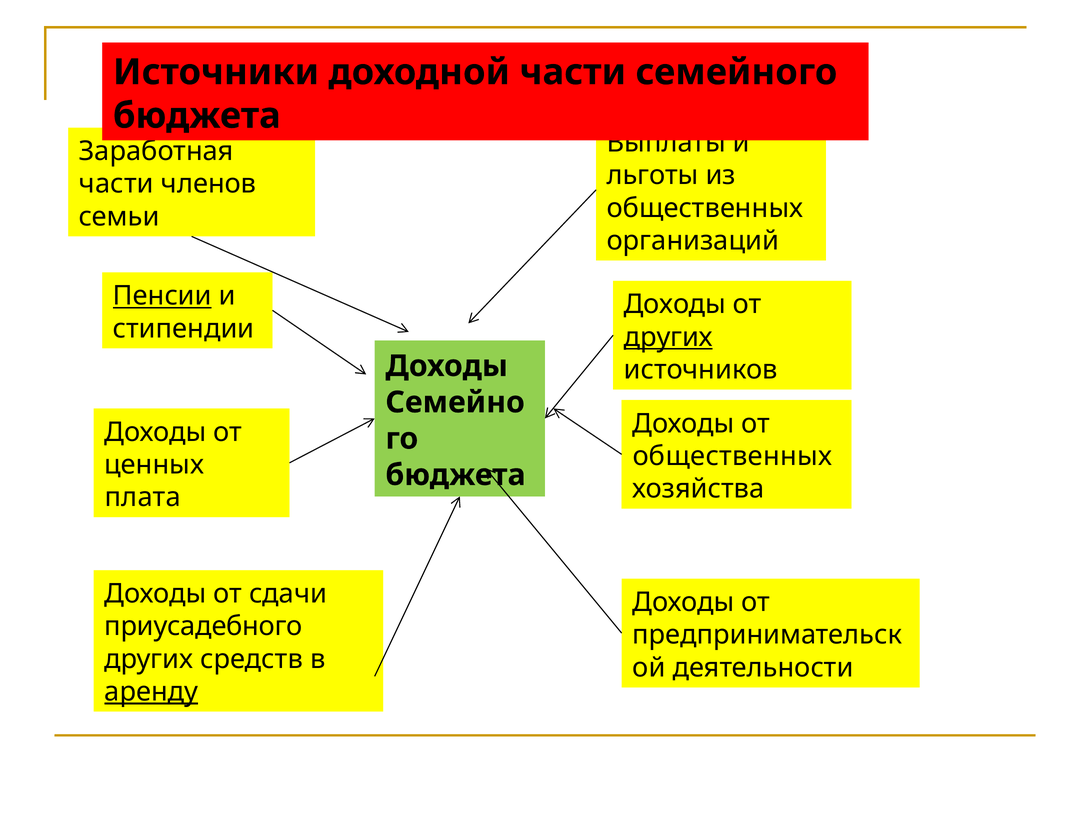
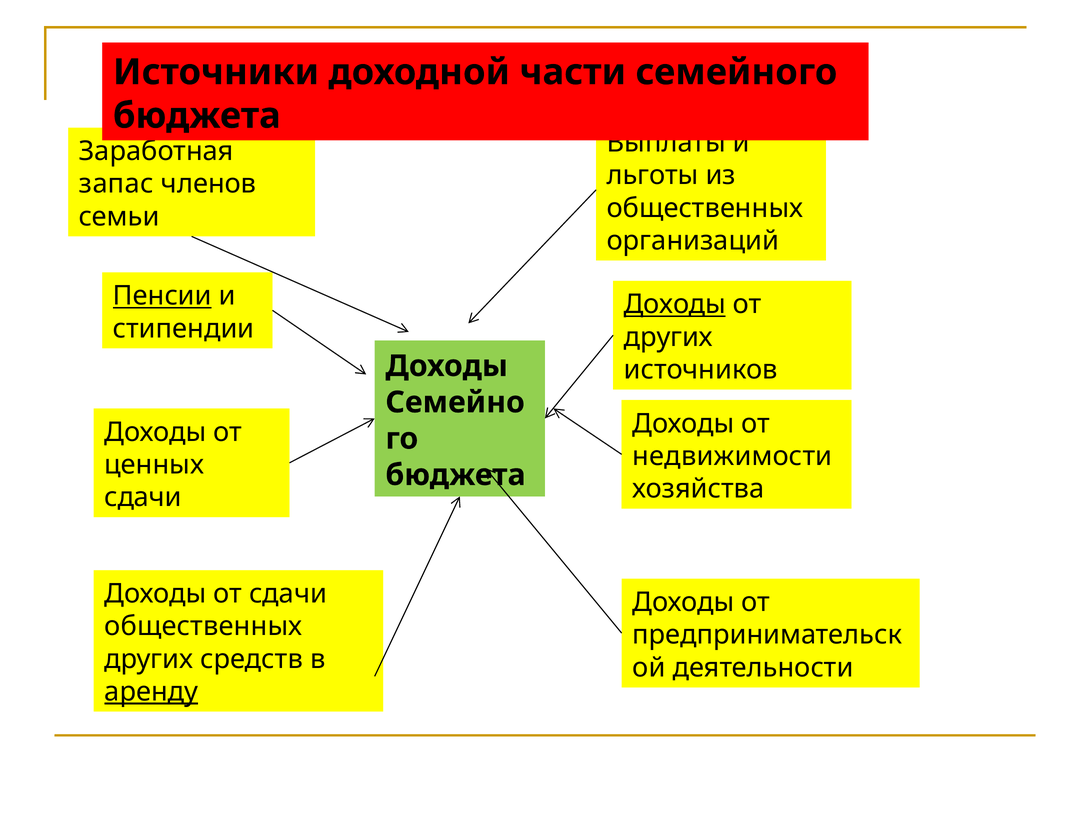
части: части -> запас (116, 184)
Доходы underline: none -> present (675, 305)
других underline: present -> none (668, 337)
общественных: общественных -> недвижимости (732, 457)
плата: плата -> сдачи (143, 498)
приусадебного: приусадебного -> общественных (203, 627)
